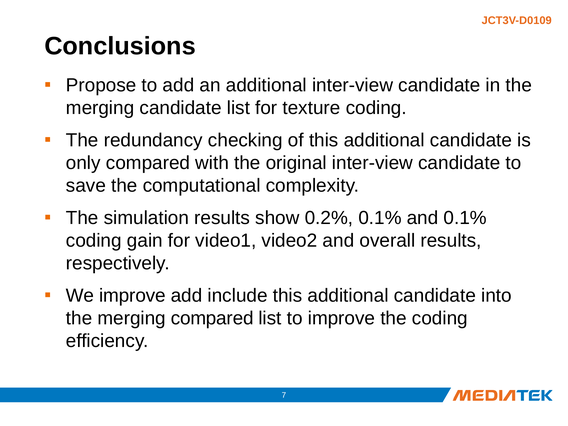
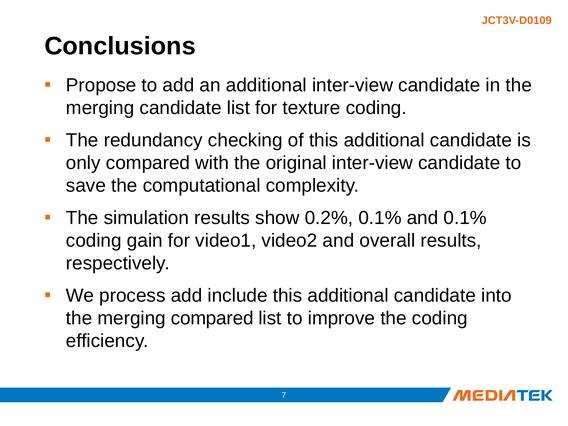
We improve: improve -> process (132, 295)
